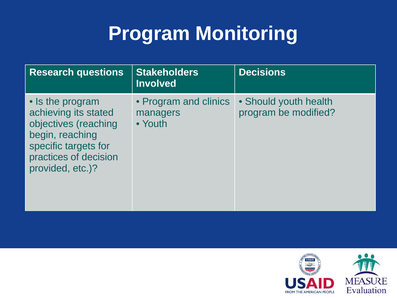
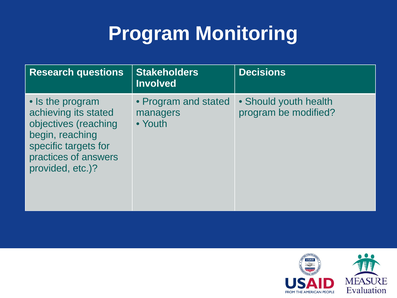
and clinics: clinics -> stated (216, 101)
decision: decision -> answers (100, 157)
